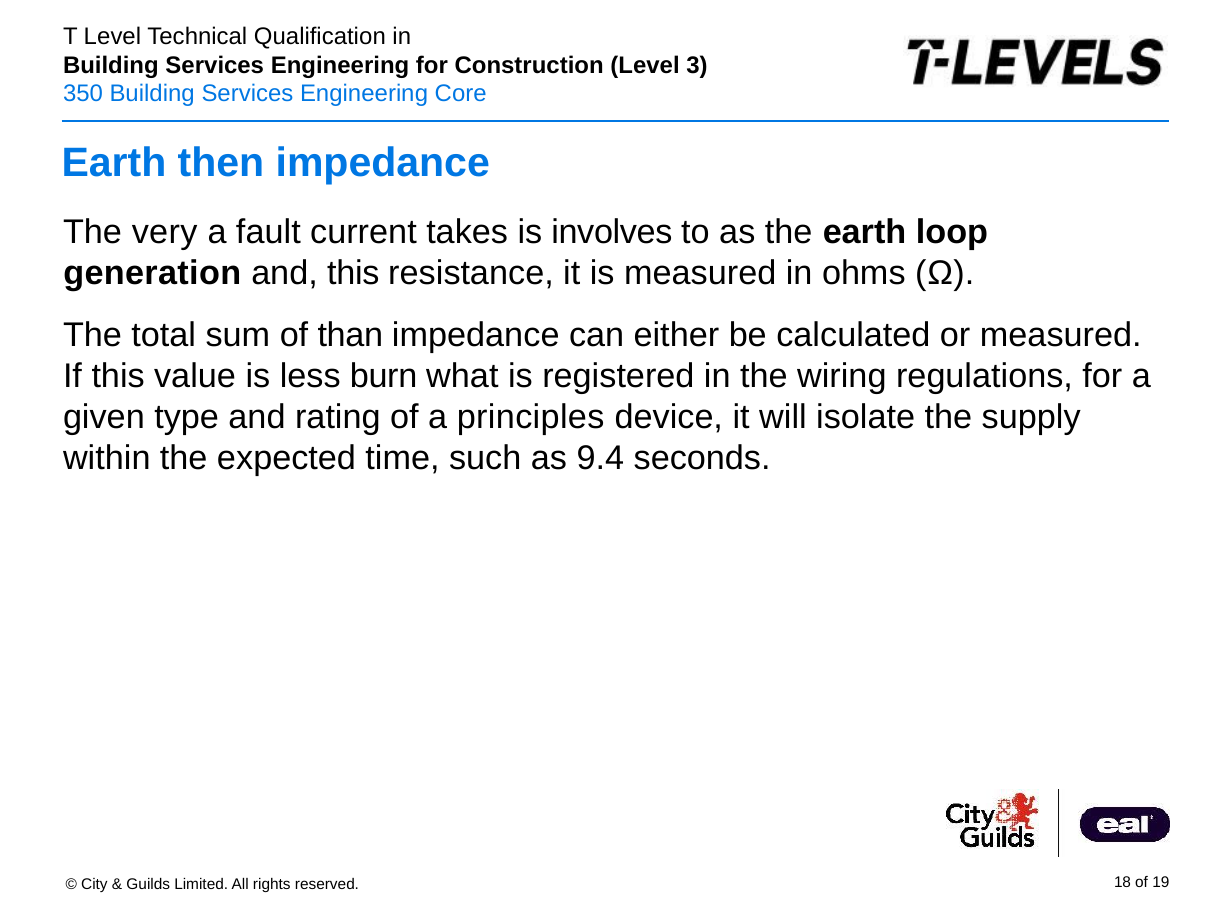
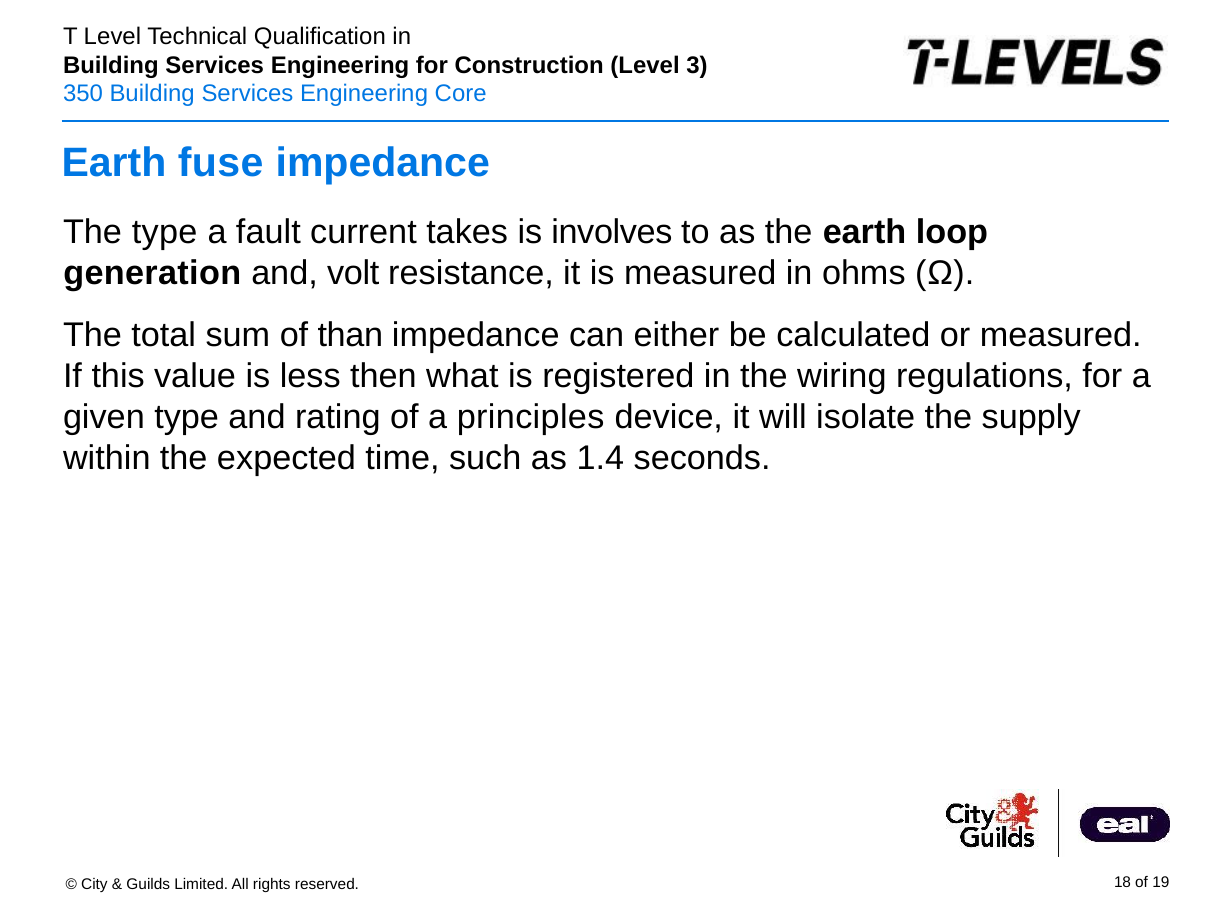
then: then -> fuse (221, 163)
The very: very -> type (165, 232)
and this: this -> volt (353, 274)
burn: burn -> then (383, 376)
9.4: 9.4 -> 1.4 (600, 458)
